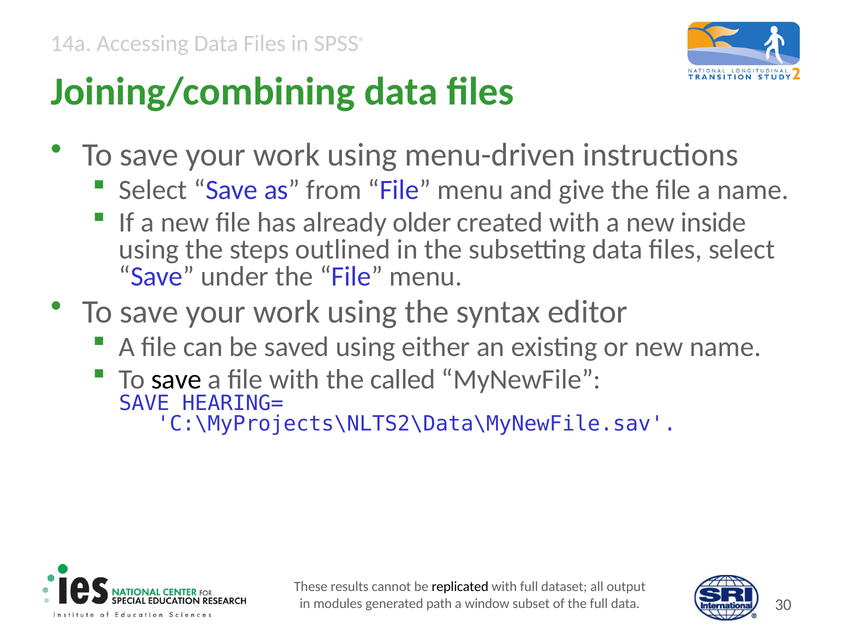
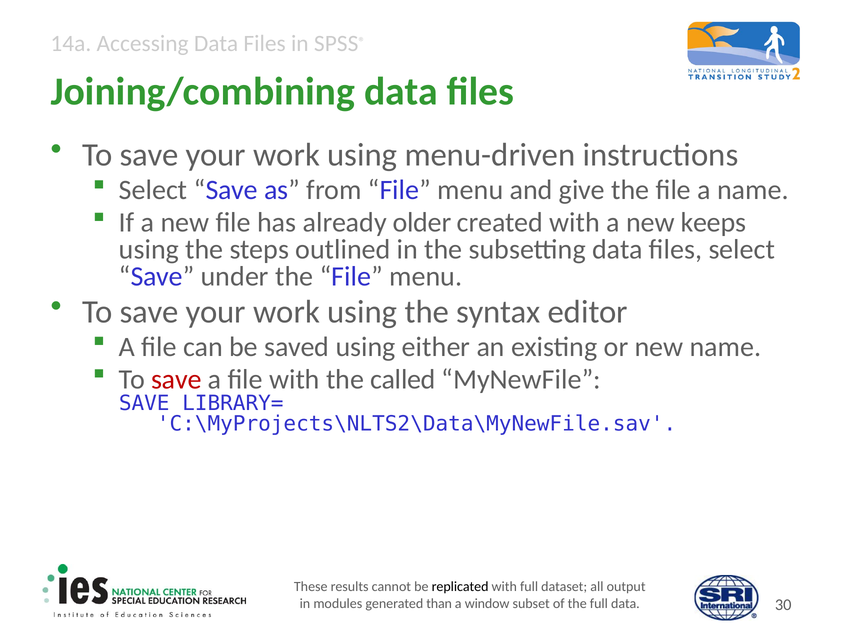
inside: inside -> keeps (713, 223)
save colour: black -> red (176, 380)
HEARING=: HEARING= -> LIBRARY= (233, 404)
path: path -> than (439, 604)
